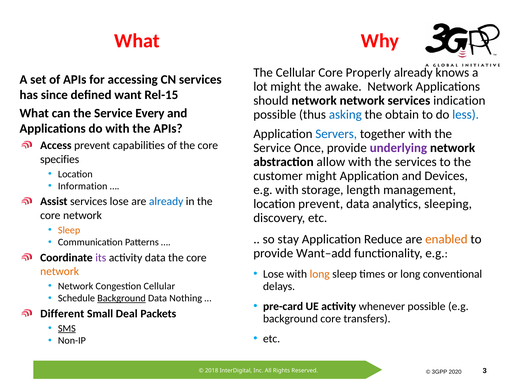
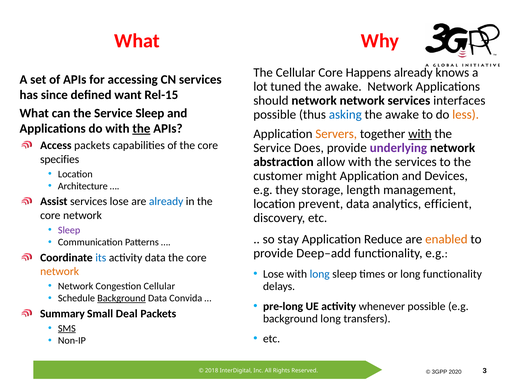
Properly: Properly -> Happens (368, 73)
lot might: might -> tuned (286, 87)
indication: indication -> interfaces (459, 101)
Service Every: Every -> Sleep (150, 113)
obtain: obtain -> awake (402, 115)
less colour: blue -> orange (466, 115)
the underline: none -> present (141, 129)
Servers colour: blue -> orange (336, 134)
with underline: none -> present (420, 134)
Access prevent: prevent -> packets (92, 145)
Once: Once -> Does (309, 148)
Information: Information -> Architecture (83, 186)
with: with -> they (287, 190)
sleeping: sleeping -> efficient (448, 204)
Sleep colour: orange -> purple (69, 230)
Want–add: Want–add -> Deep–add (324, 253)
its colour: purple -> blue (101, 257)
long colour: orange -> blue (320, 274)
long conventional: conventional -> functionality (452, 274)
Nothing: Nothing -> Convida (186, 298)
pre-card: pre-card -> pre-long (283, 306)
Different: Different -> Summary (62, 313)
background core: core -> long (331, 319)
